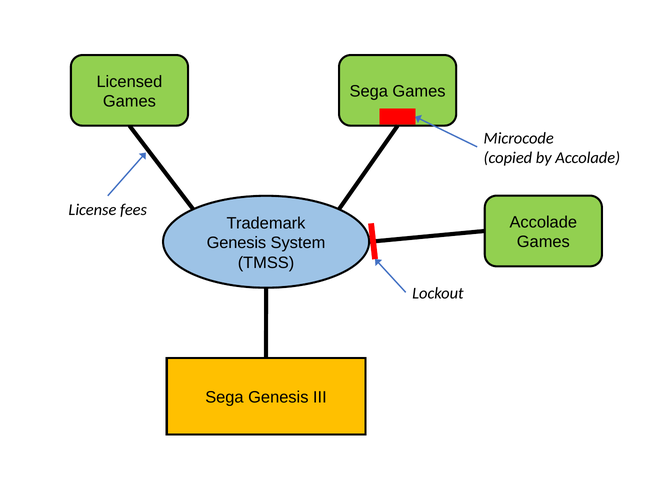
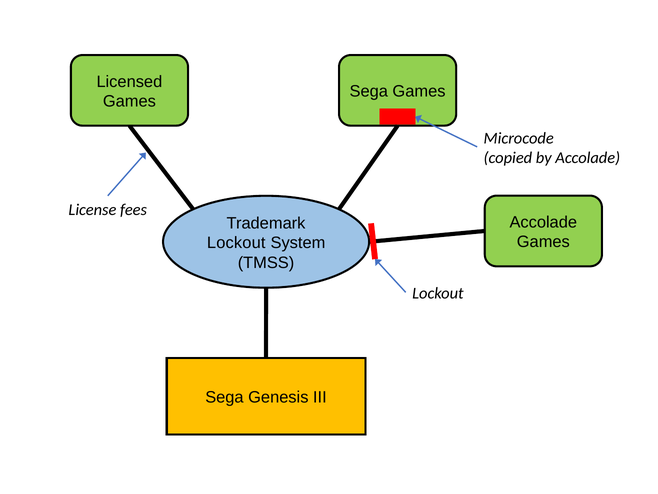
Genesis: Genesis -> Lockout (236, 243)
